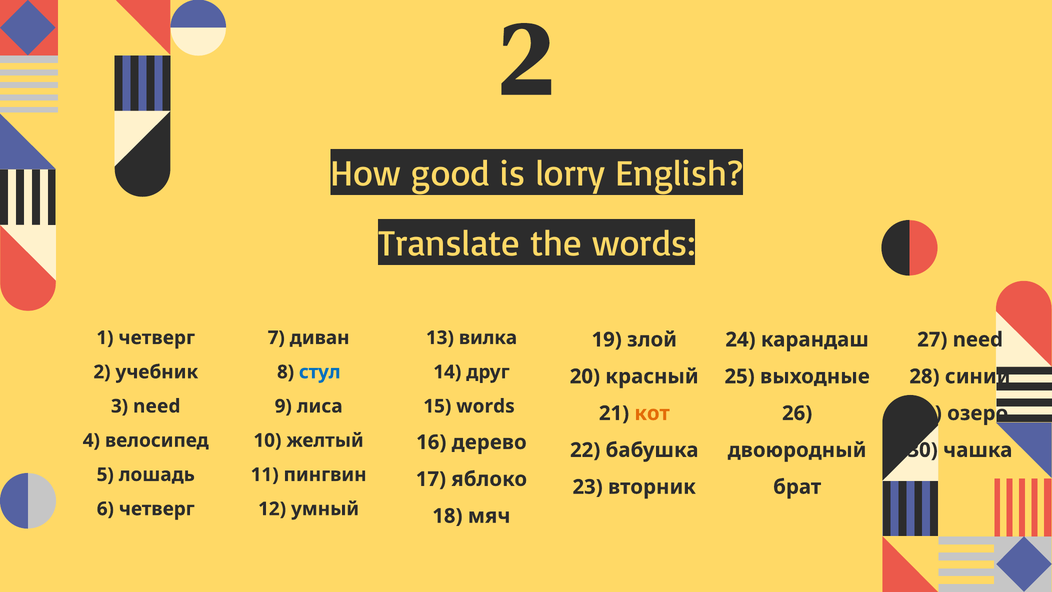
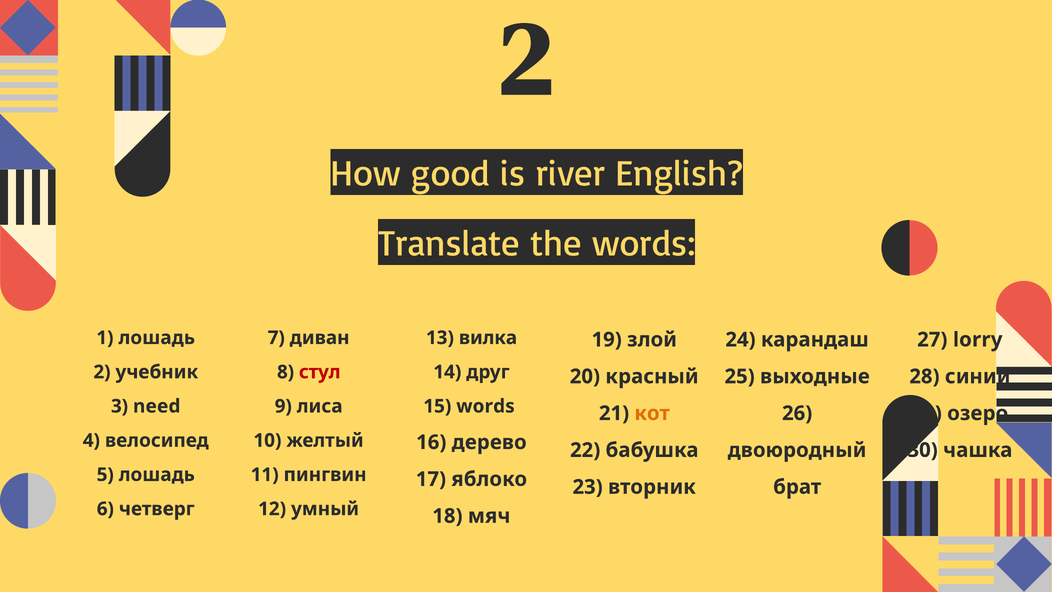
lorry: lorry -> river (570, 174)
1 четверг: четверг -> лошадь (157, 338)
27 need: need -> lorry (978, 340)
стул colour: blue -> red (320, 372)
